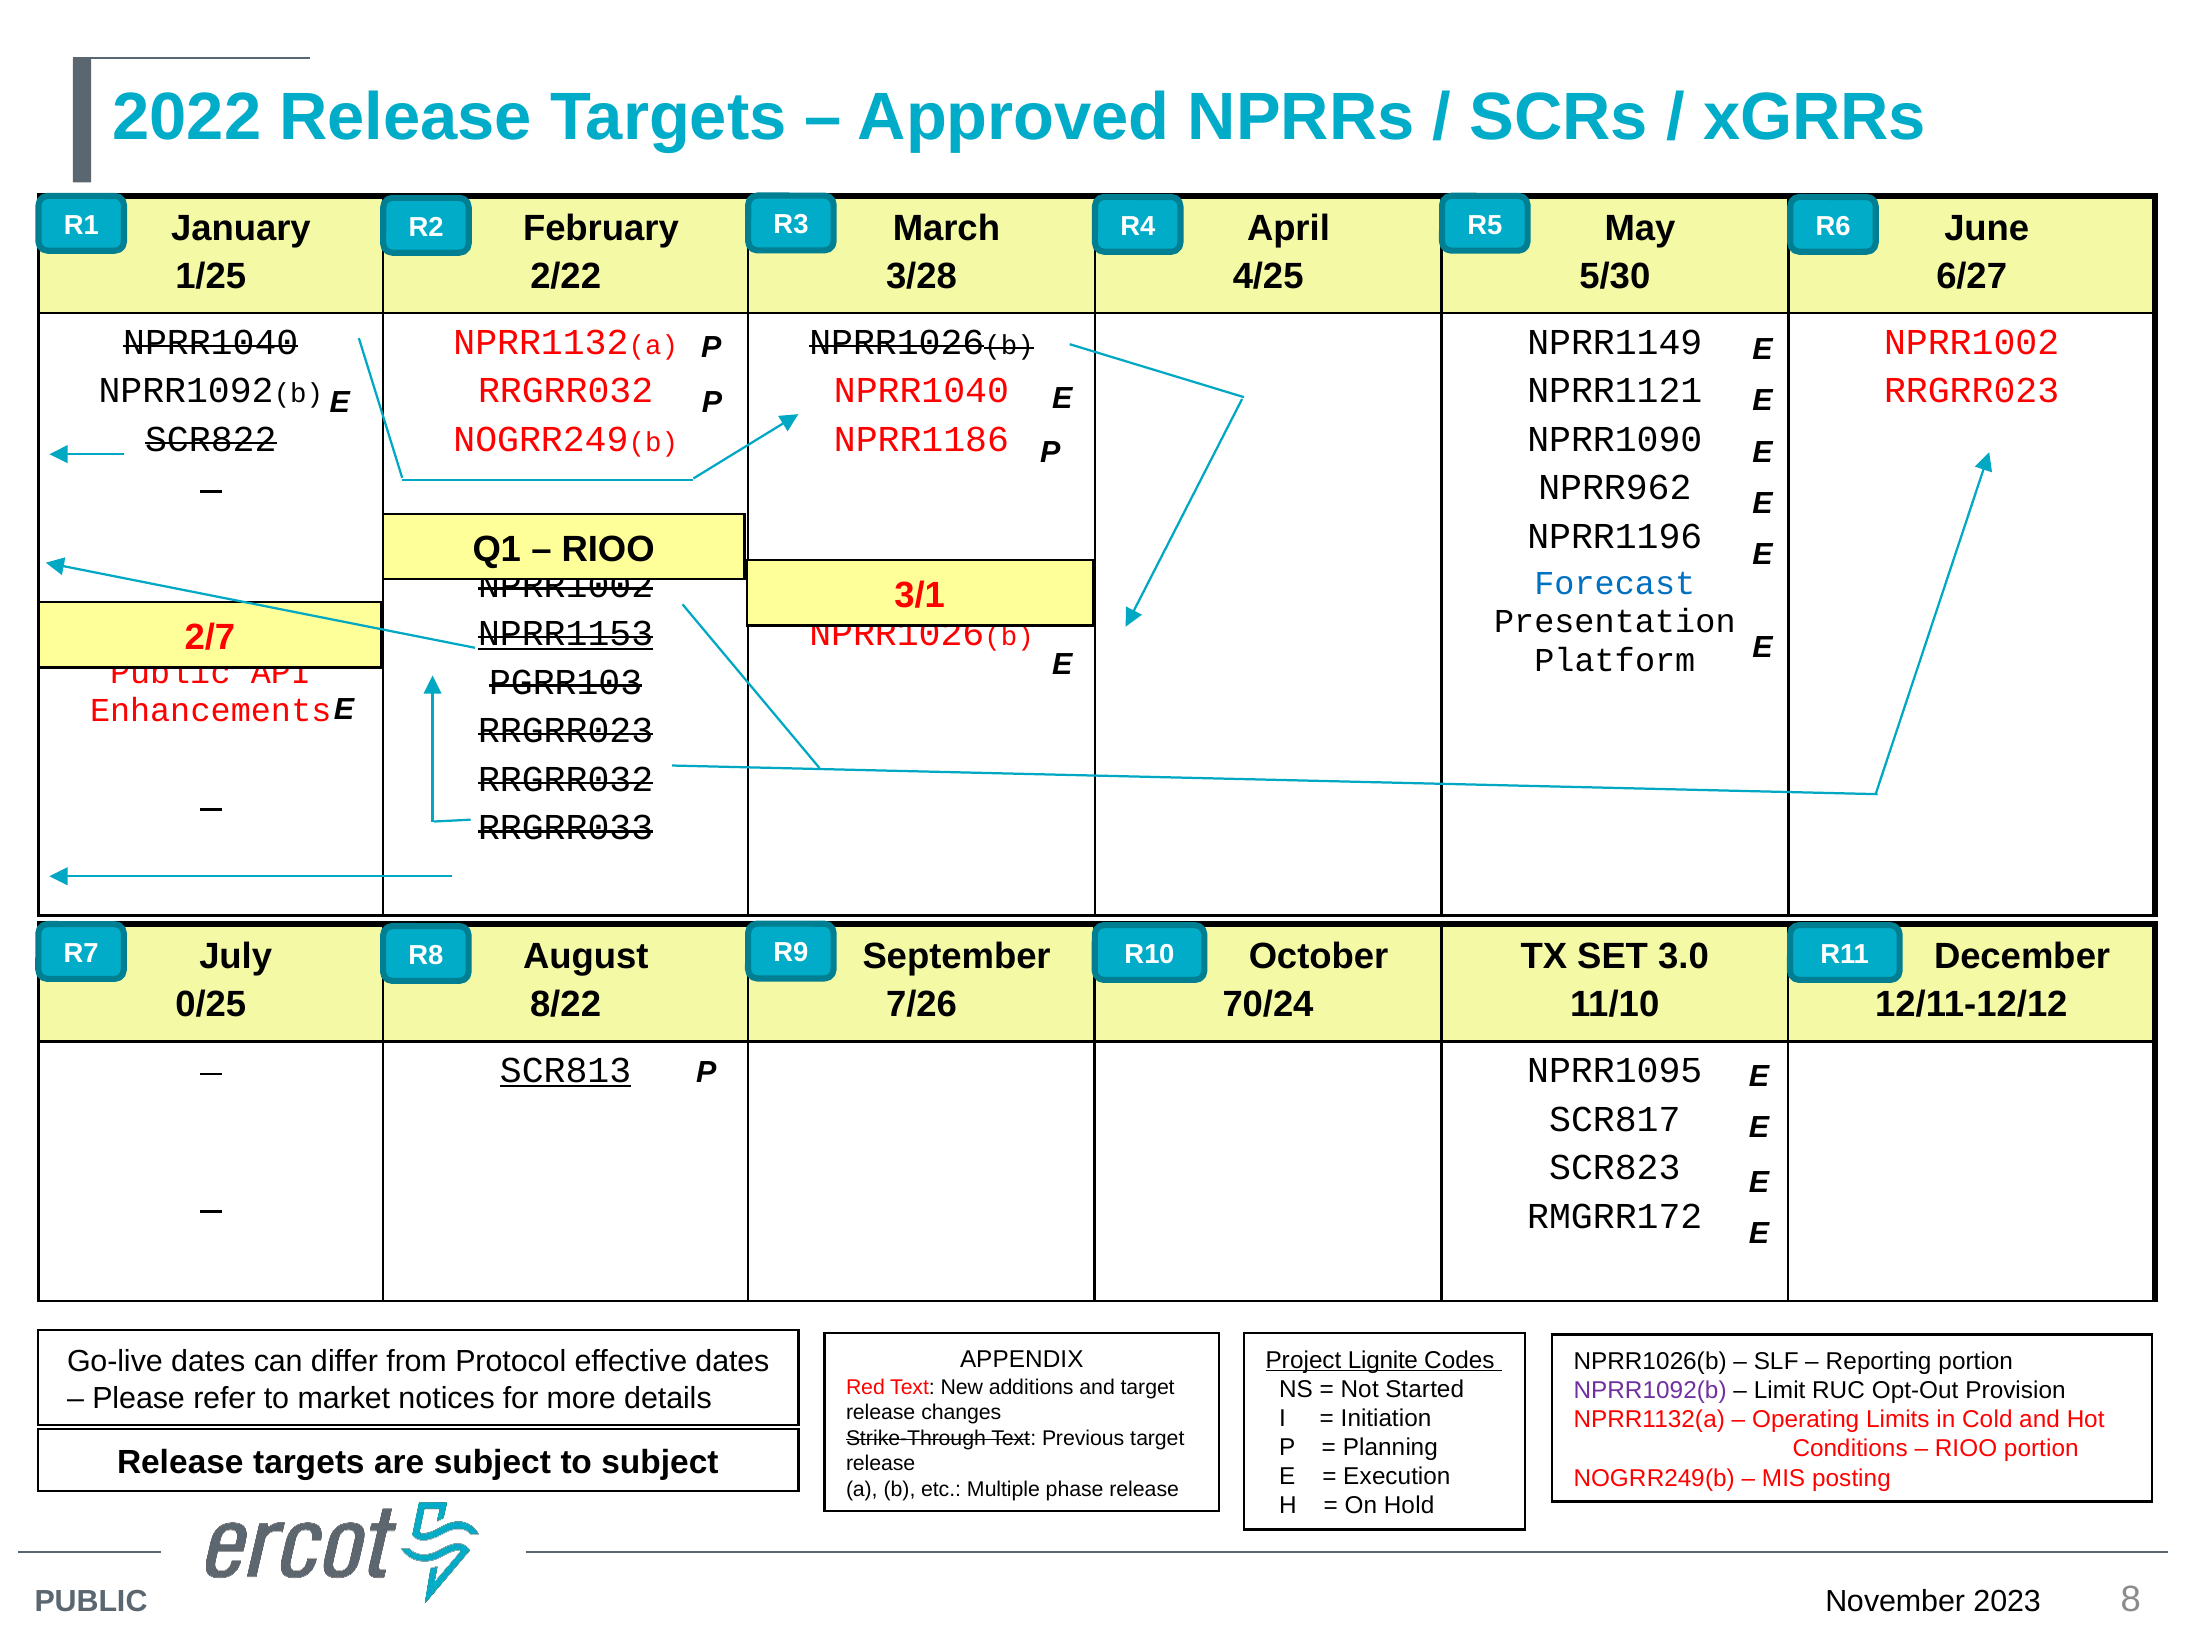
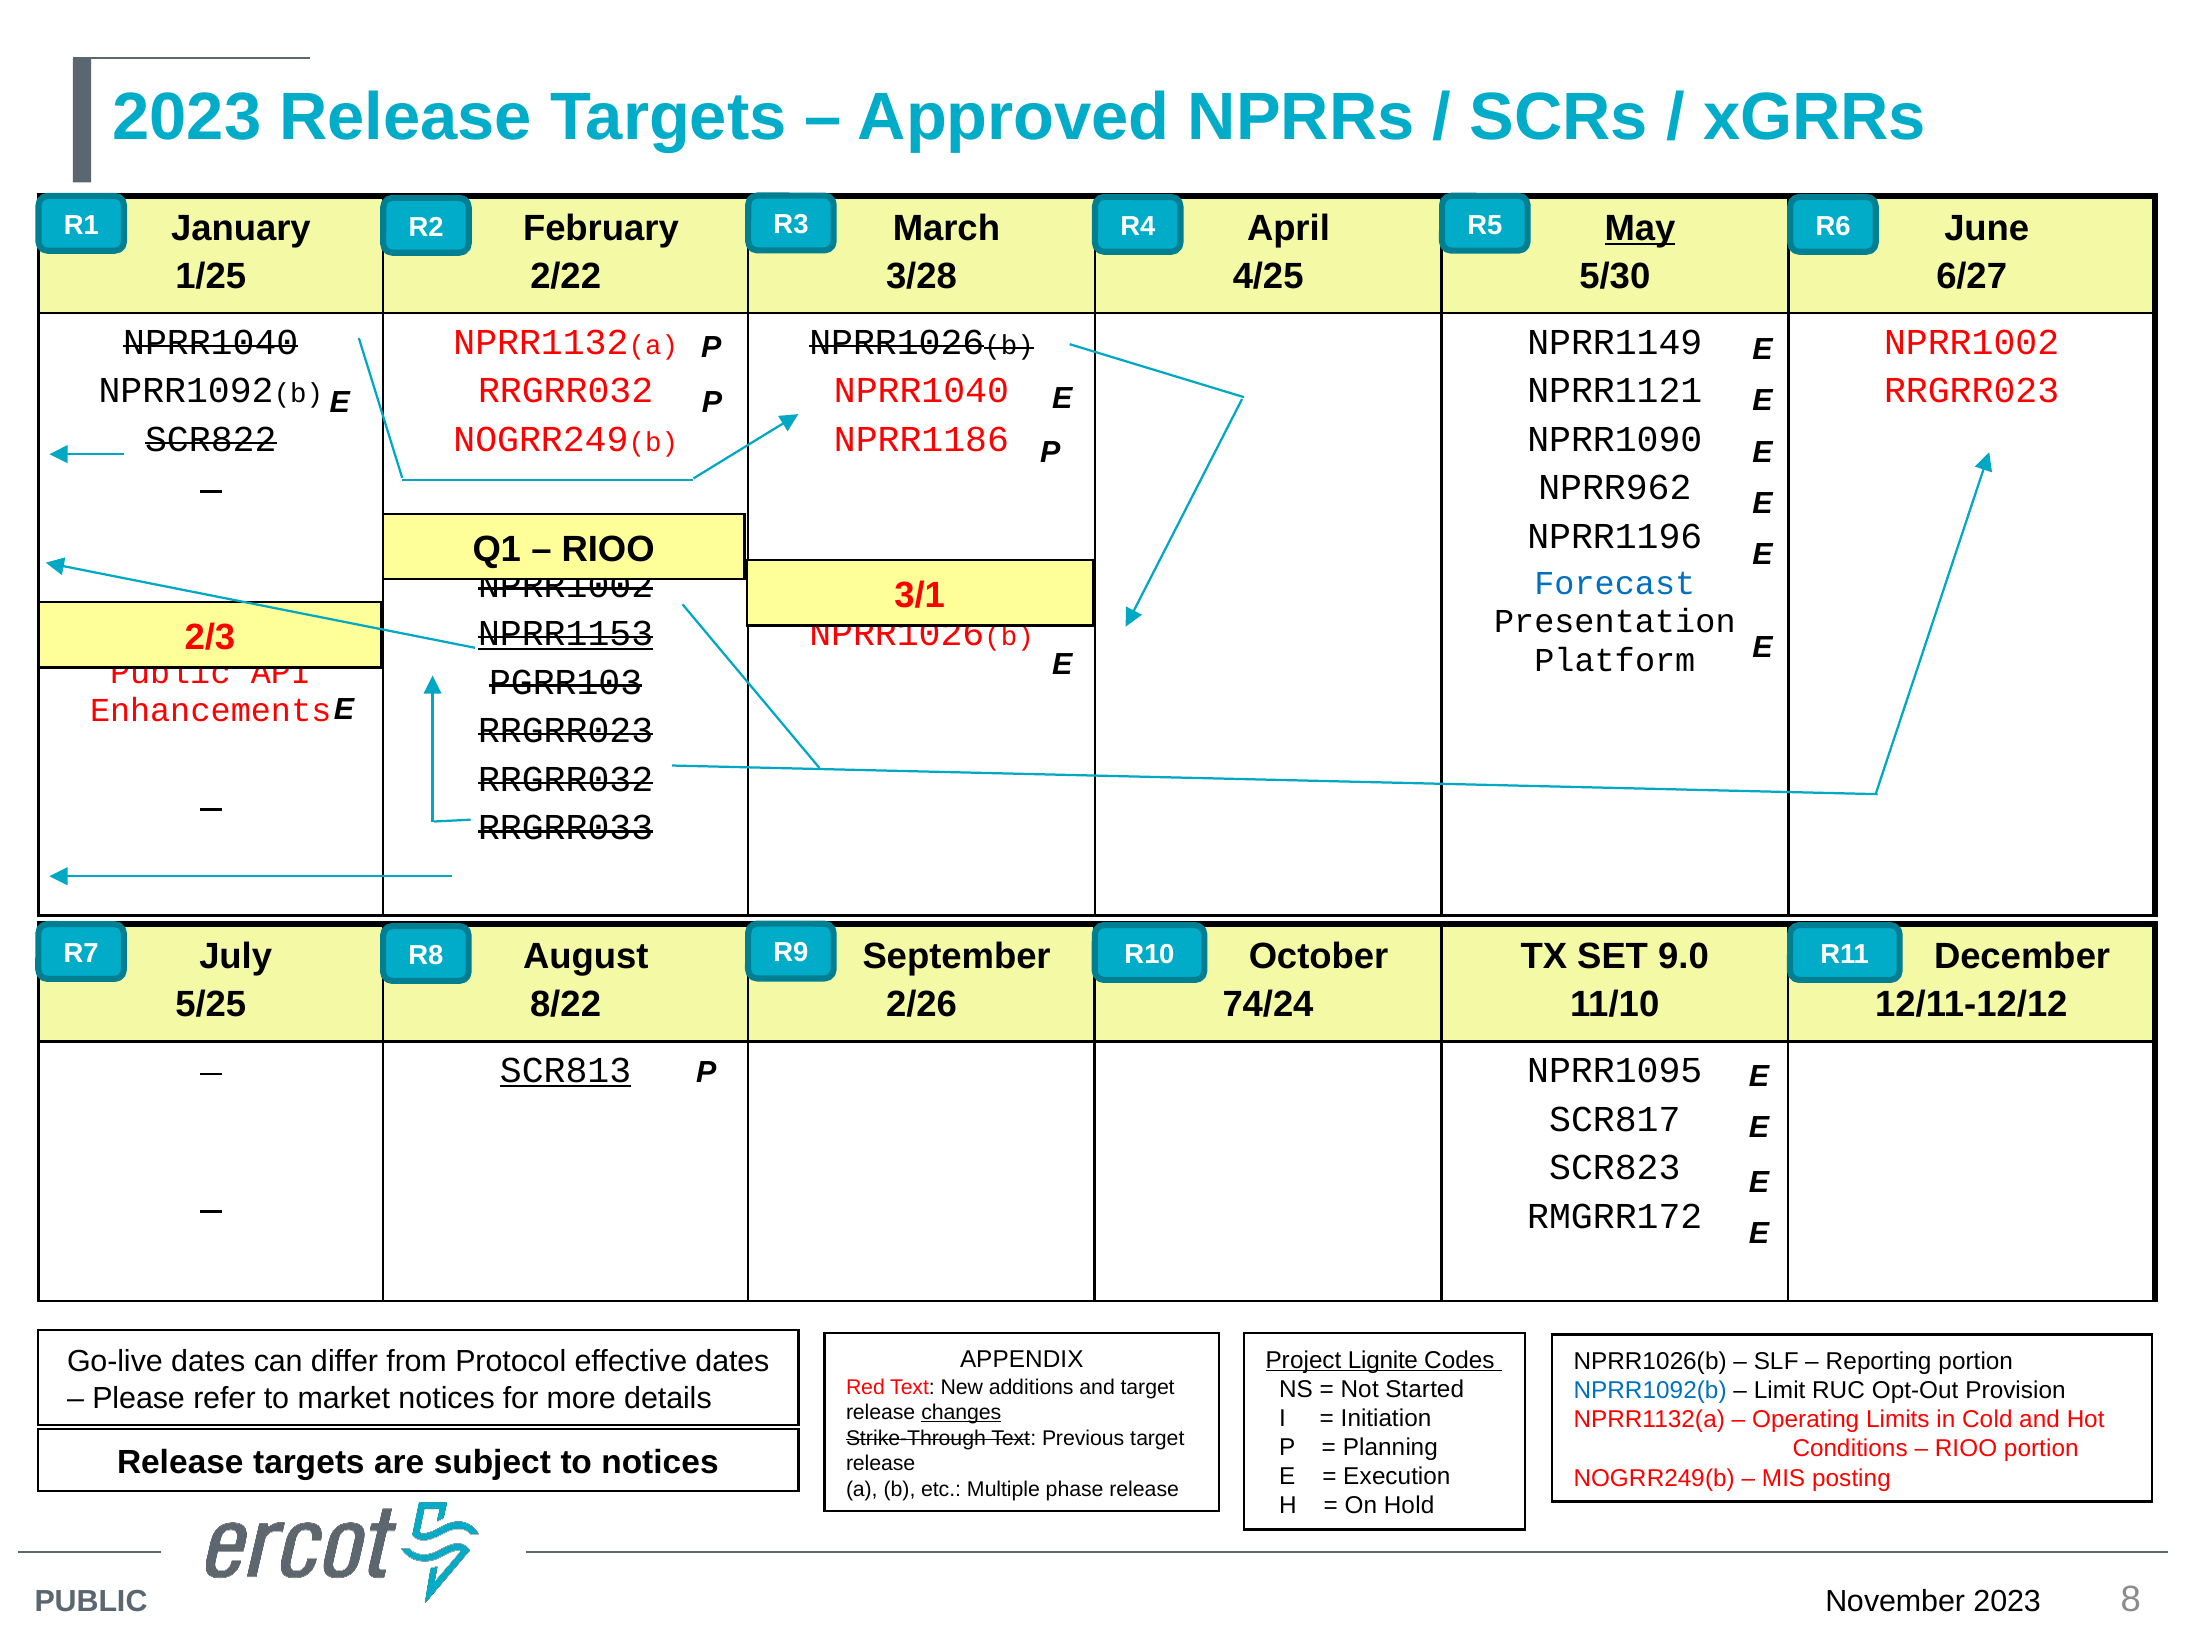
2022: 2022 -> 2023 (187, 118)
May underline: none -> present (1640, 228)
2/7: 2/7 -> 2/3 (210, 637)
3.0: 3.0 -> 9.0 (1683, 956)
0/25: 0/25 -> 5/25 (211, 1004)
7/26: 7/26 -> 2/26 (921, 1004)
70/24: 70/24 -> 74/24 (1268, 1004)
NPRR1092(b colour: purple -> blue (1650, 1390)
changes underline: none -> present (961, 1412)
to subject: subject -> notices (660, 1462)
